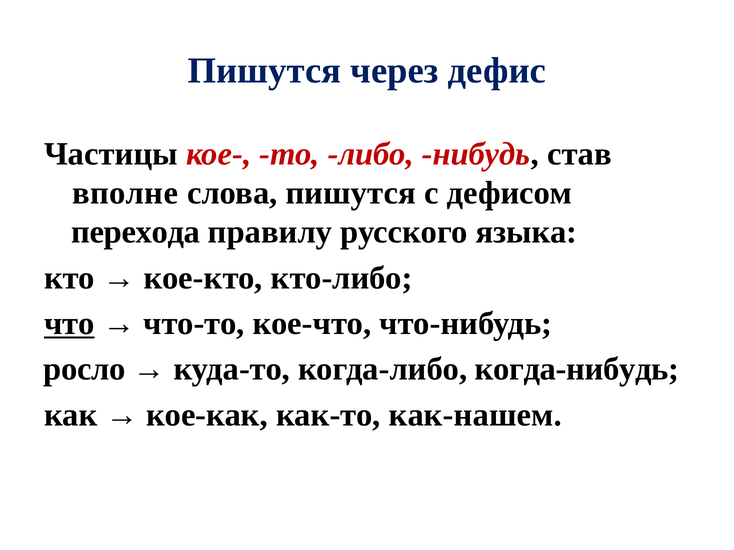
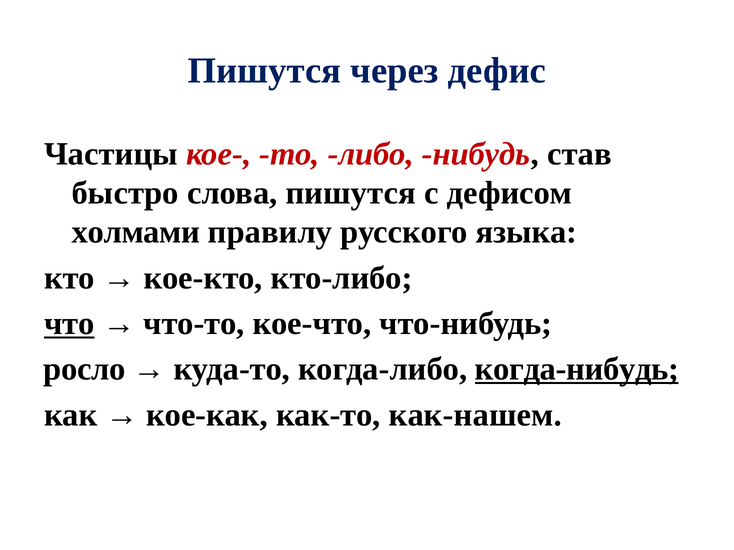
вполне: вполне -> быстро (125, 193)
перехода: перехода -> холмами (136, 232)
когда-нибудь underline: none -> present (577, 370)
